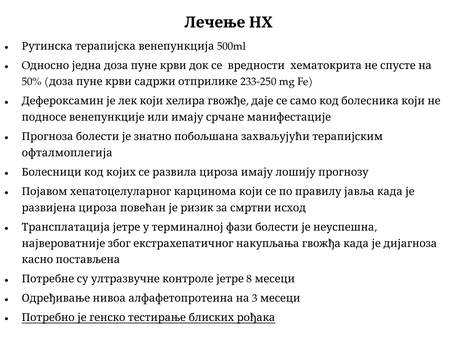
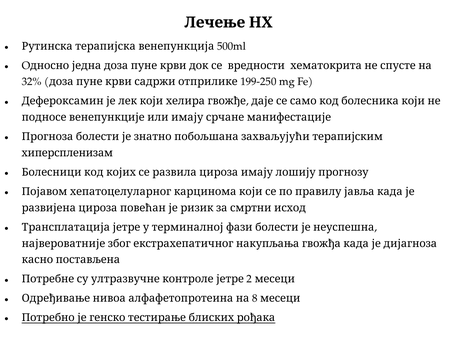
50%: 50% -> 32% (32, 82)
233-250: 233-250 -> 199-250 (258, 82)
офталмоплегија: офталмоплегија -> хиперспленизам (67, 153)
8: 8 -> 2 (249, 280)
3: 3 -> 8 (255, 299)
